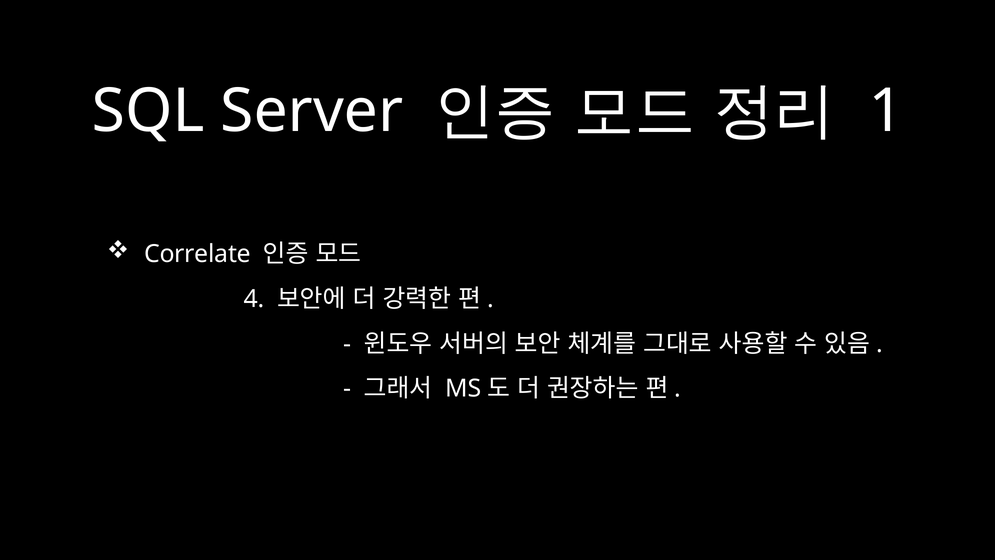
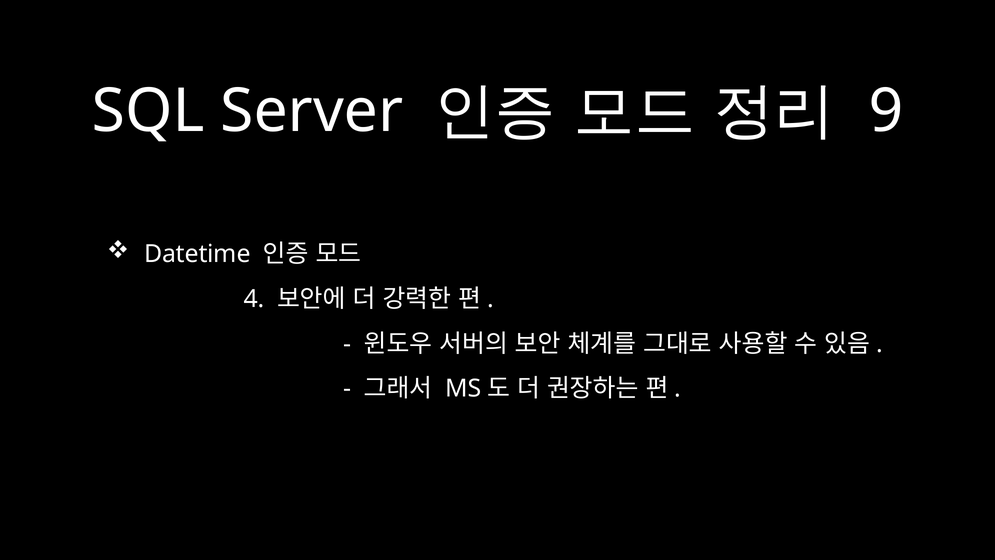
1: 1 -> 9 (886, 111)
Correlate: Correlate -> Datetime (197, 254)
